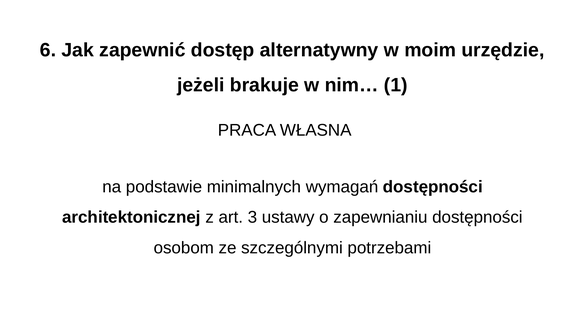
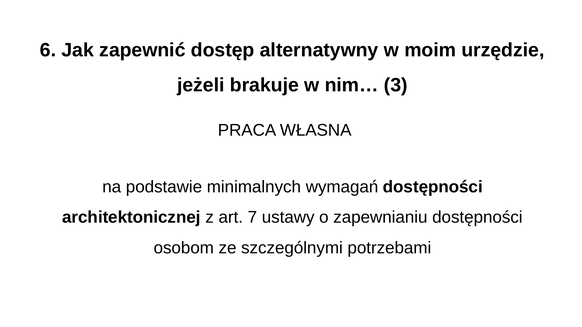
1: 1 -> 3 (396, 85)
3: 3 -> 7 (252, 218)
